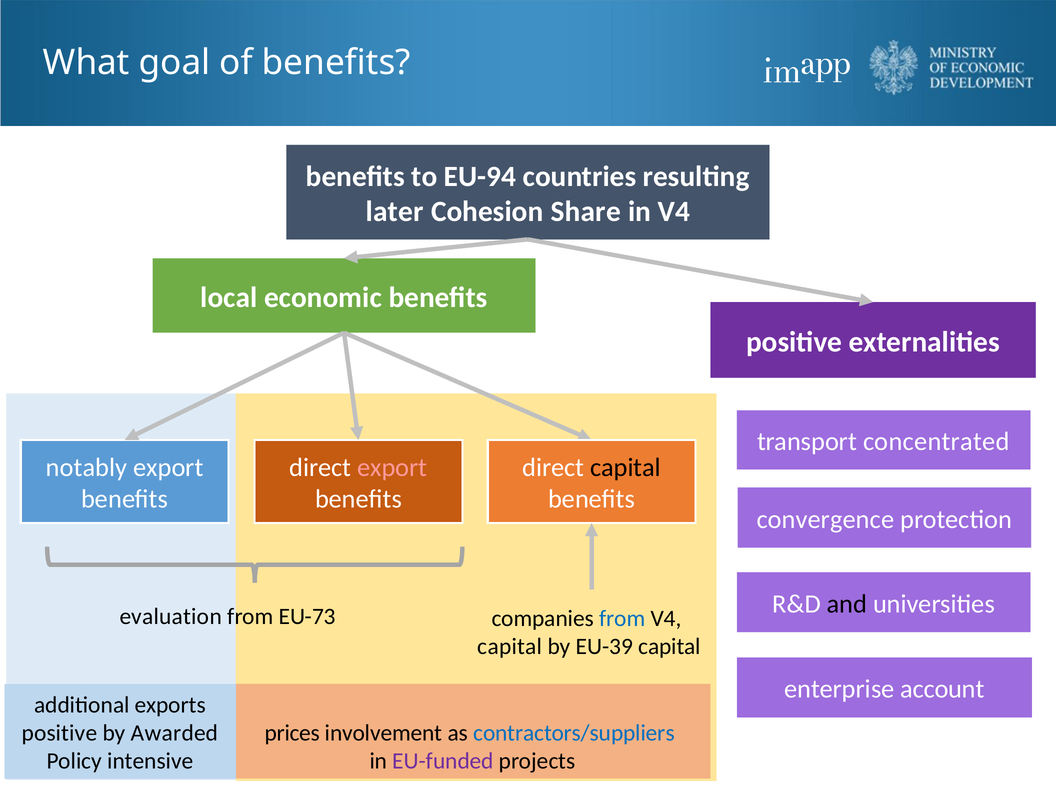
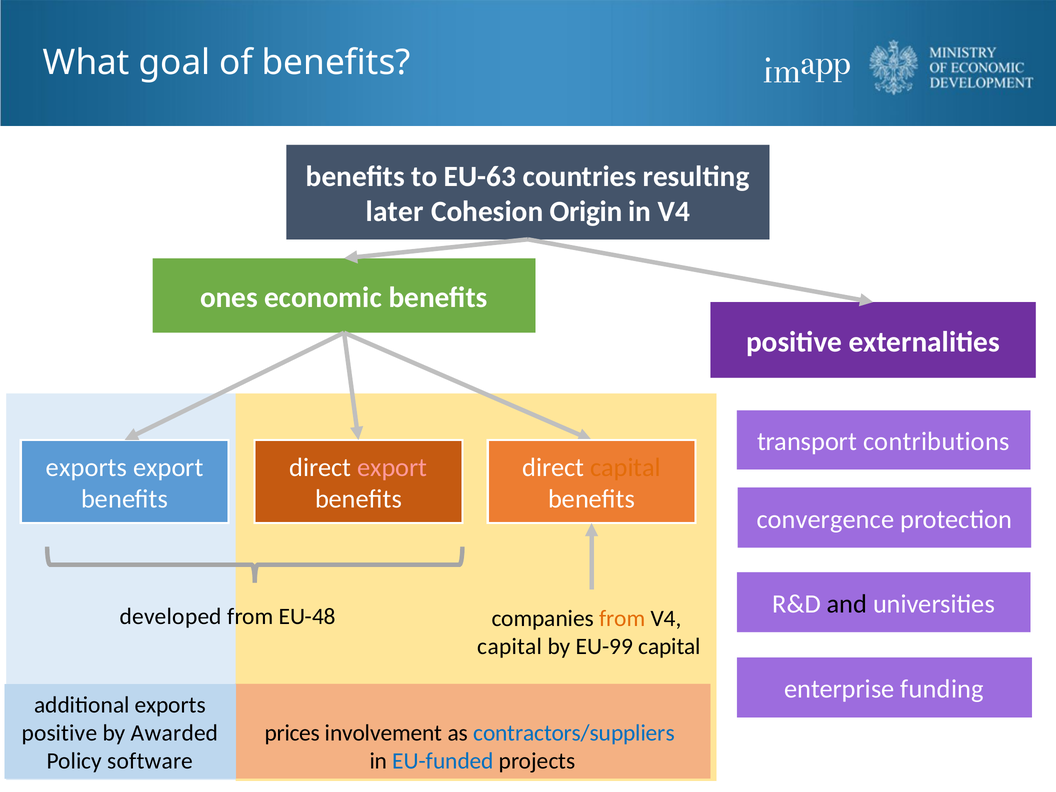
EU-94: EU-94 -> EU-63 (480, 177)
Share: Share -> Origin (586, 212)
local: local -> ones (229, 298)
concentrated: concentrated -> contributions (936, 442)
notably: notably -> exports (87, 467)
capital colour: black -> orange (625, 467)
evaluation: evaluation -> developed (171, 617)
EU-73: EU-73 -> EU-48 (307, 617)
from colour: blue -> orange (622, 618)
EU-39: EU-39 -> EU-99 (604, 647)
account: account -> funding (942, 689)
EU-funded colour: purple -> blue (443, 761)
intensive: intensive -> software (150, 761)
